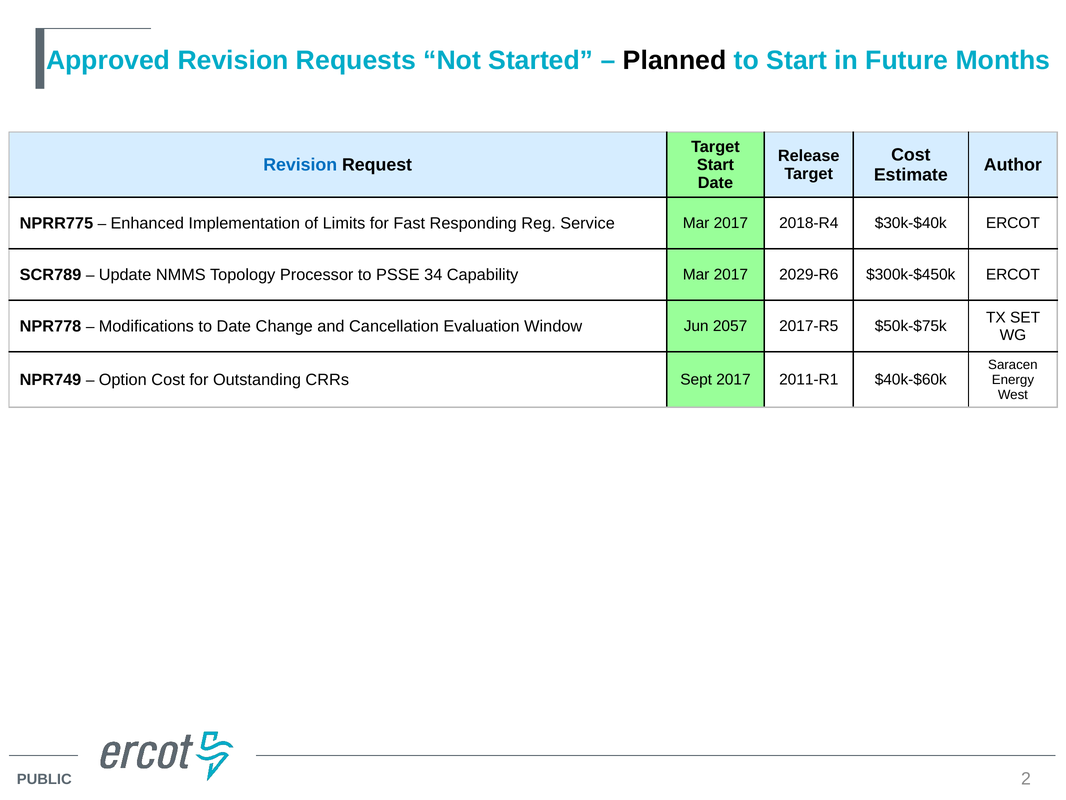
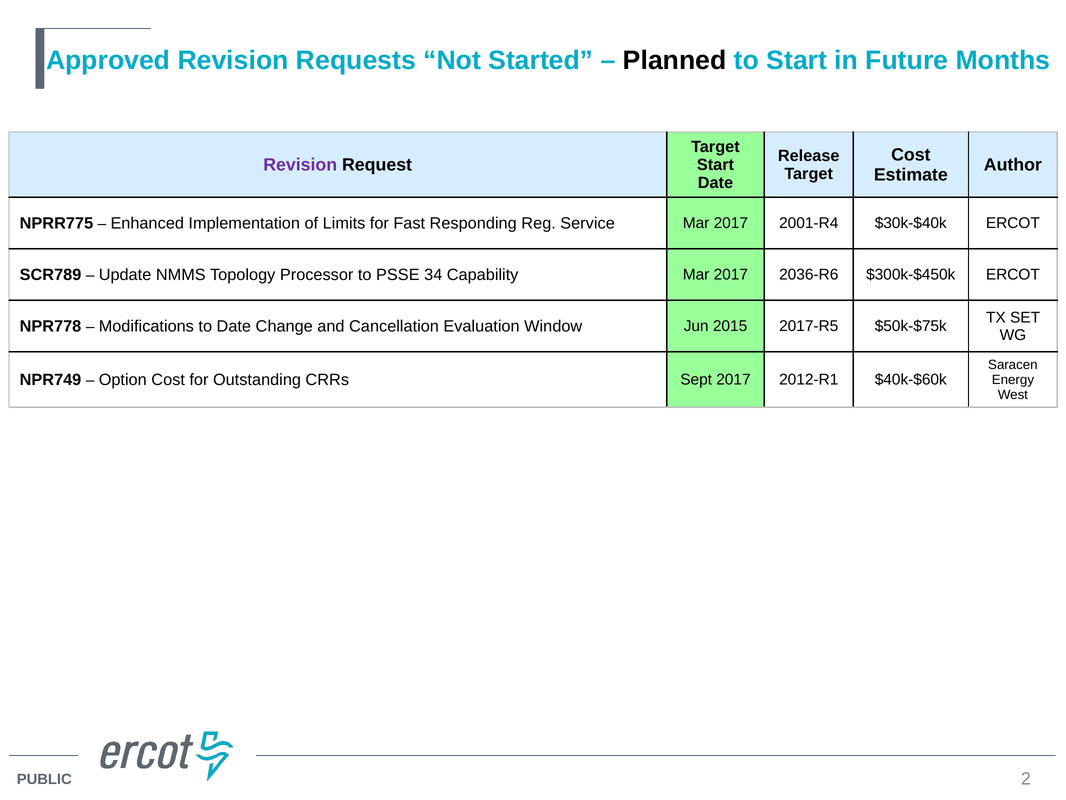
Revision colour: blue -> purple (300, 165)
2018-R4: 2018-R4 -> 2001-R4 (809, 223)
2029-R6: 2029-R6 -> 2036-R6 (809, 275)
2057: 2057 -> 2015 (730, 326)
2011-R1: 2011-R1 -> 2012-R1 (809, 380)
